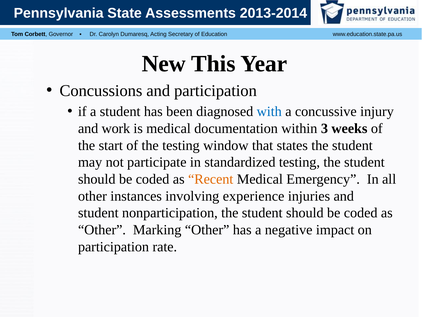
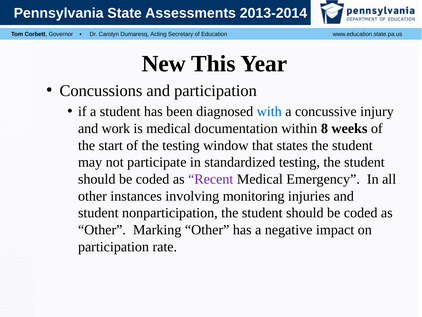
3: 3 -> 8 (324, 128)
Recent colour: orange -> purple (211, 179)
experience: experience -> monitoring (254, 196)
